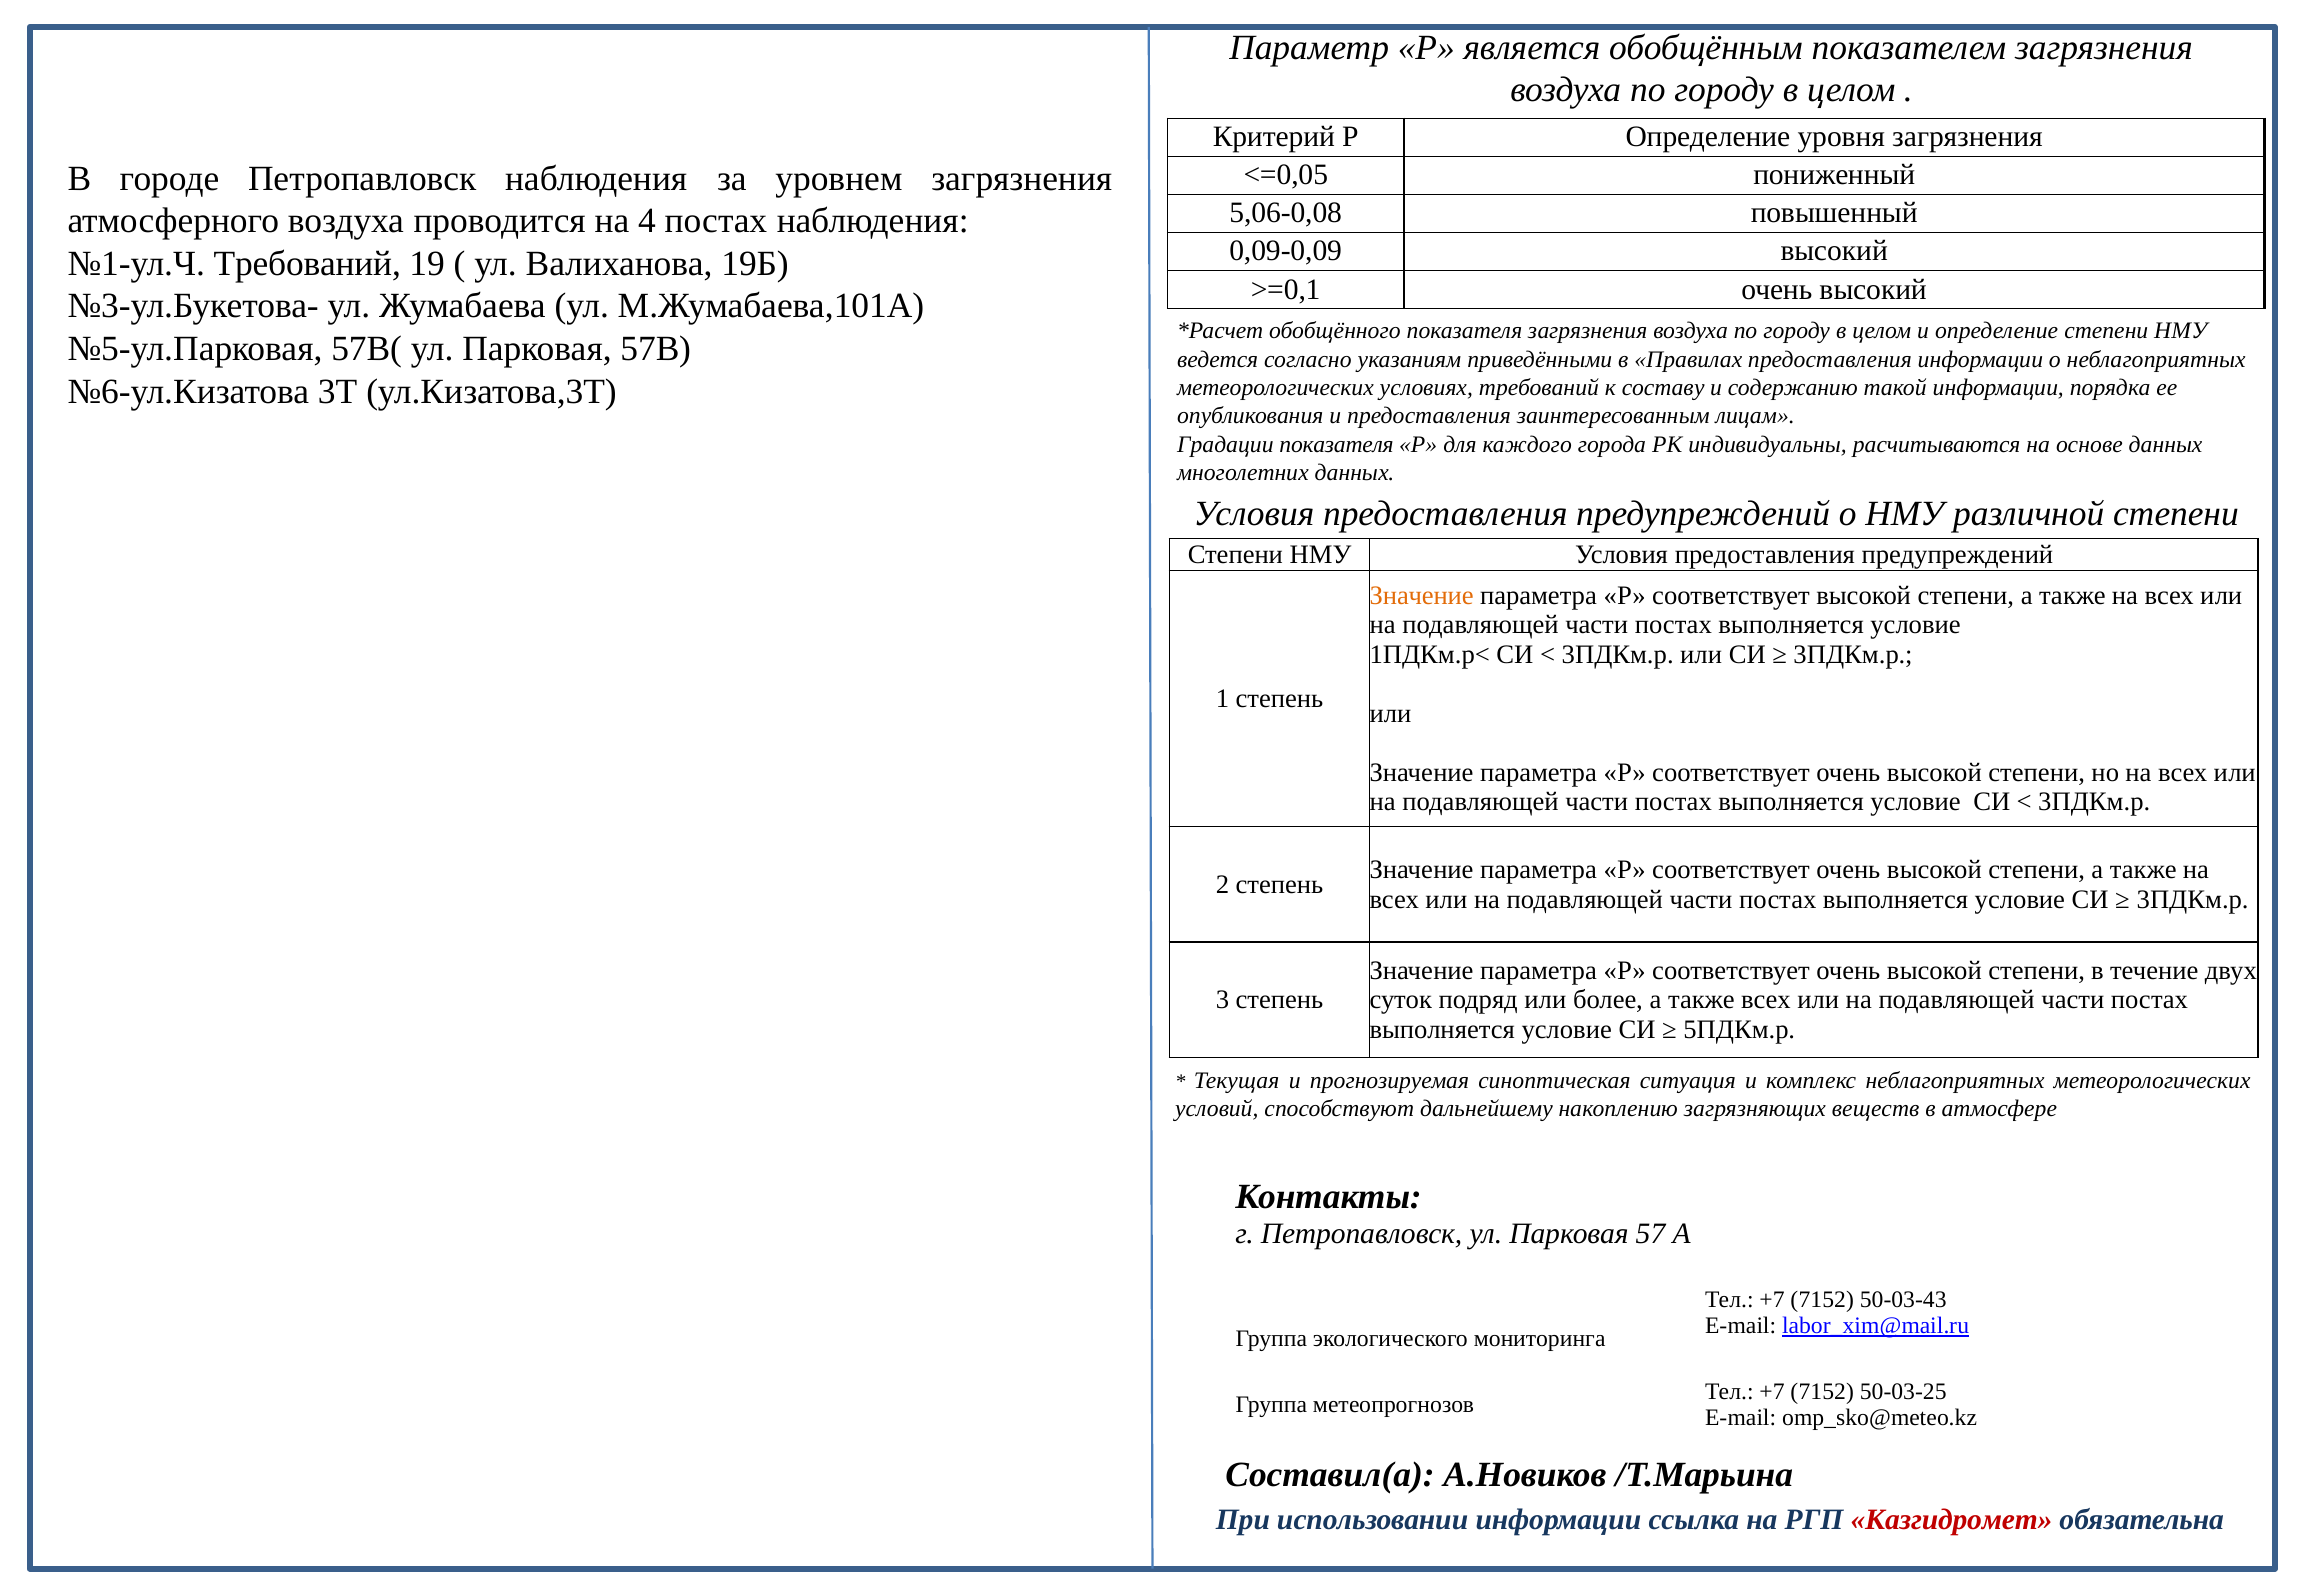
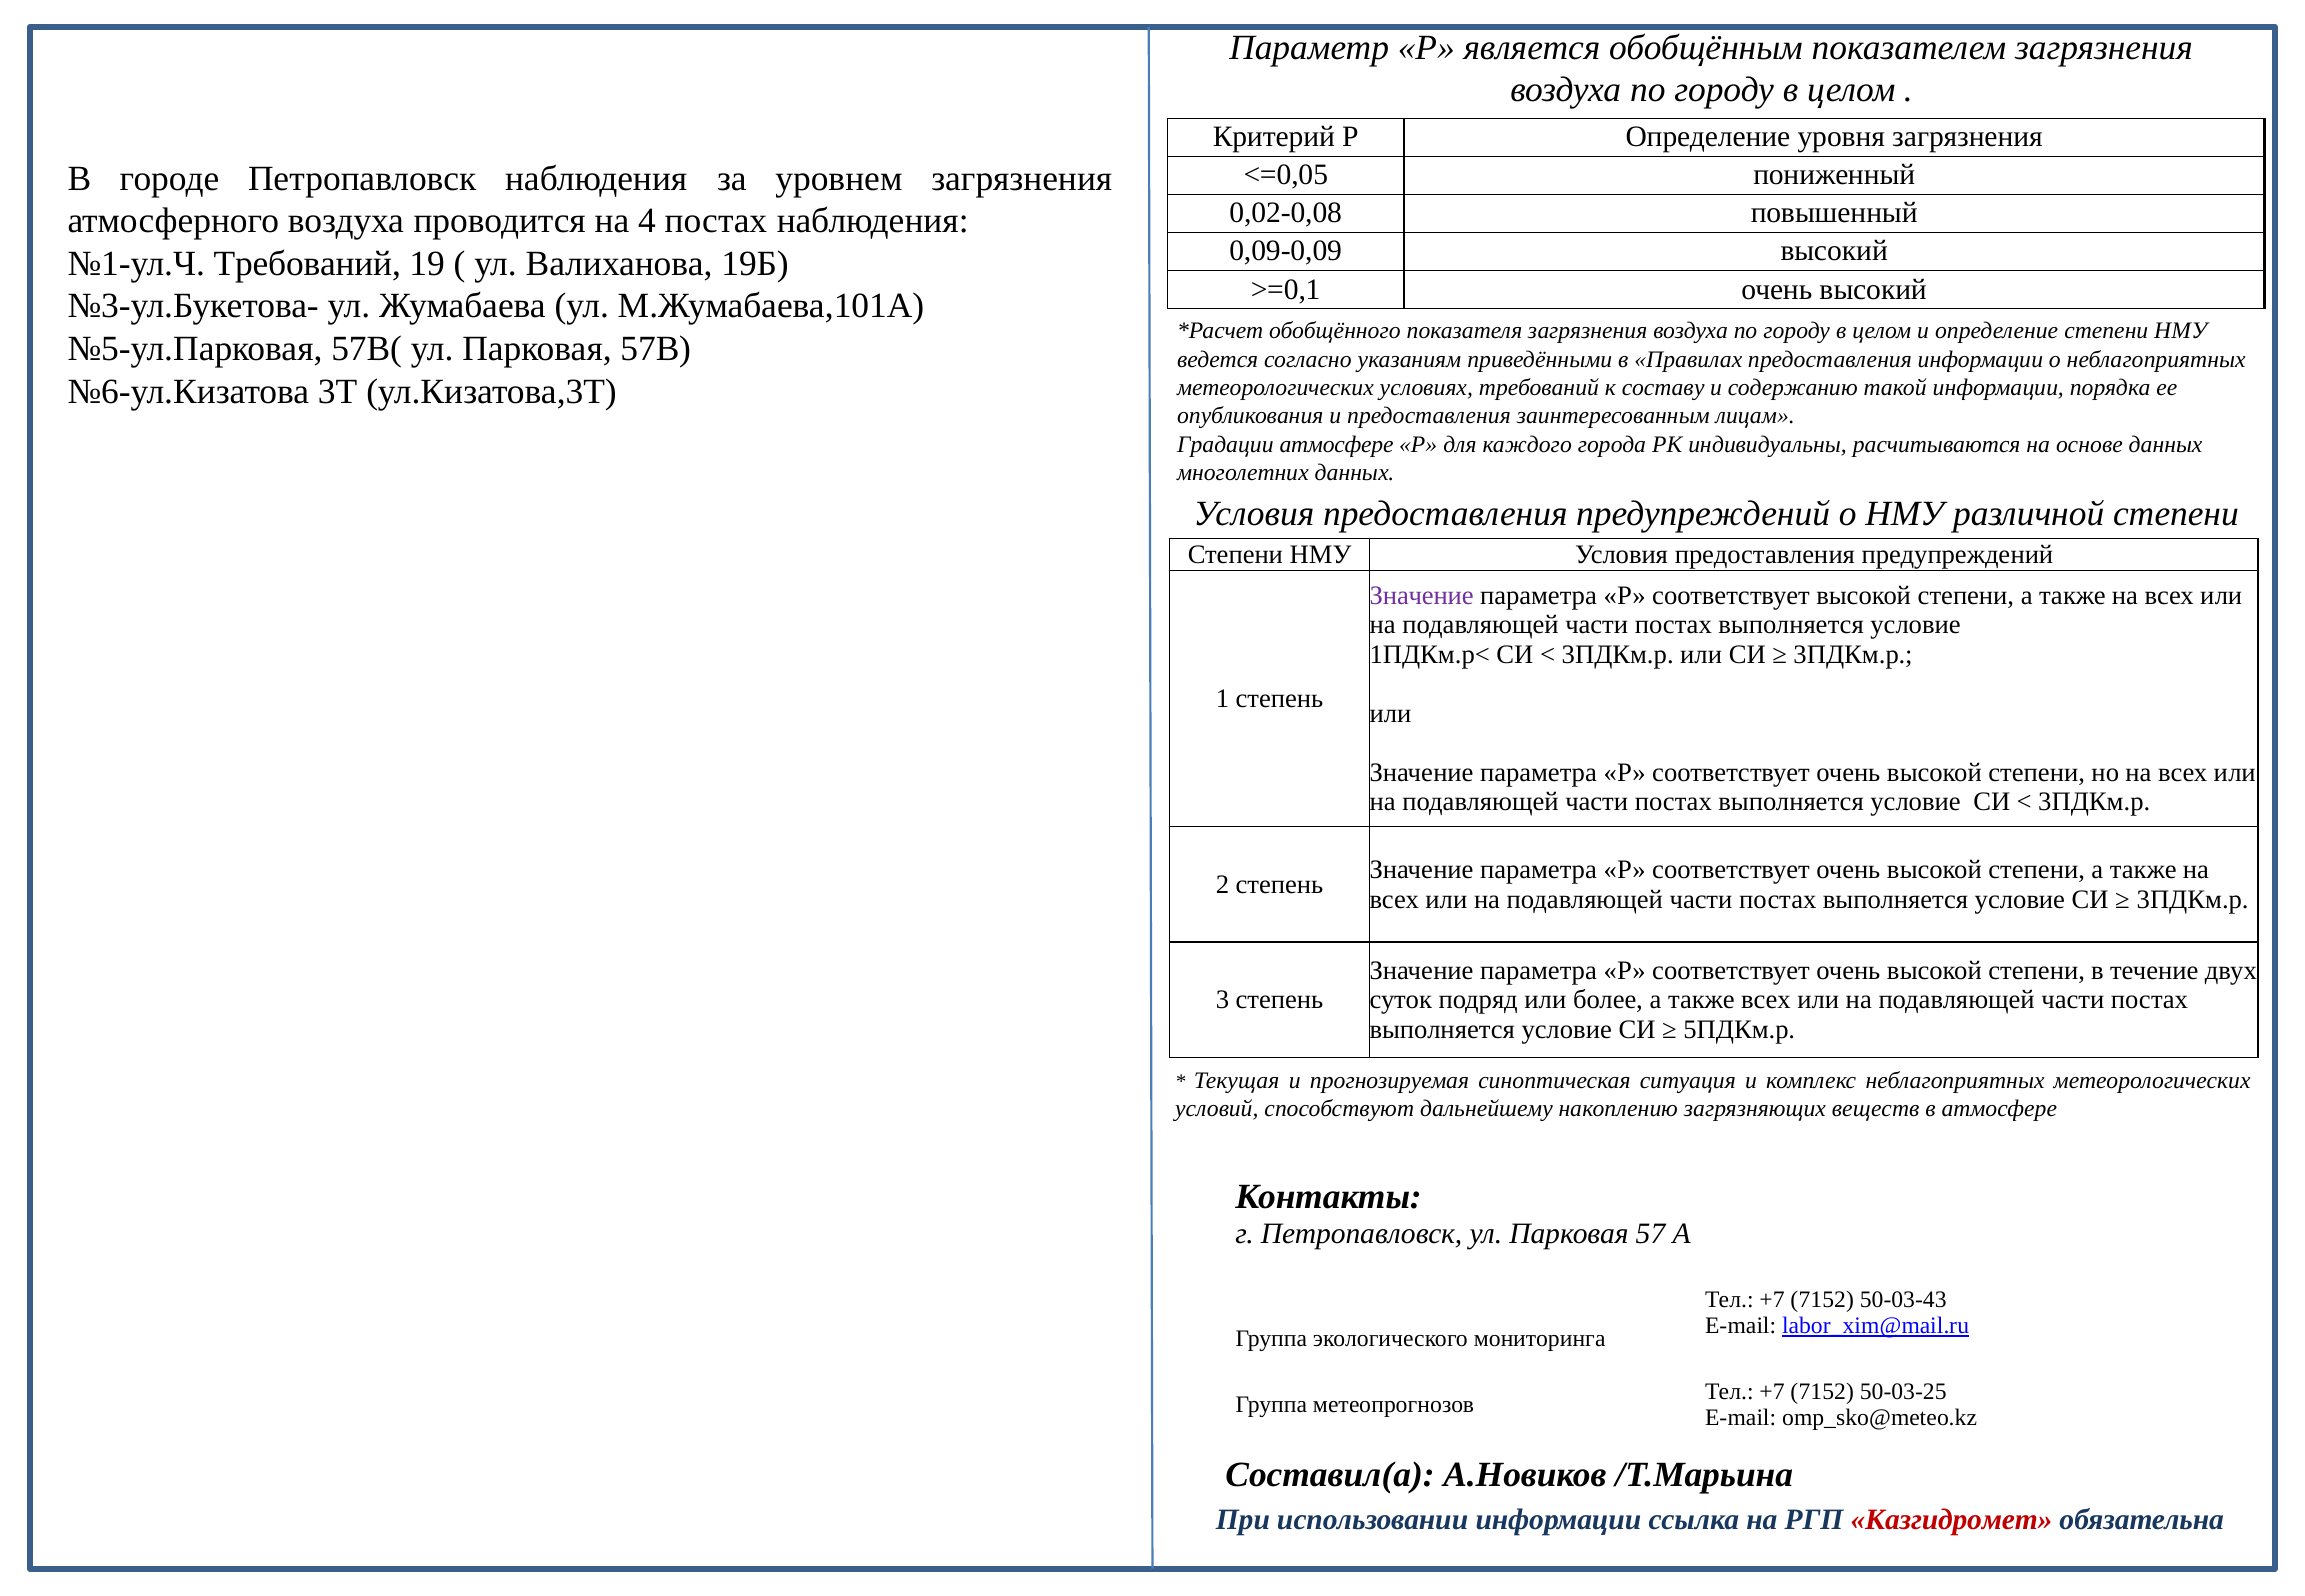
5,06-0,08: 5,06-0,08 -> 0,02-0,08 (1286, 213)
Градации показателя: показателя -> атмосфере (1337, 444)
Значение colour: orange -> purple (1422, 595)
